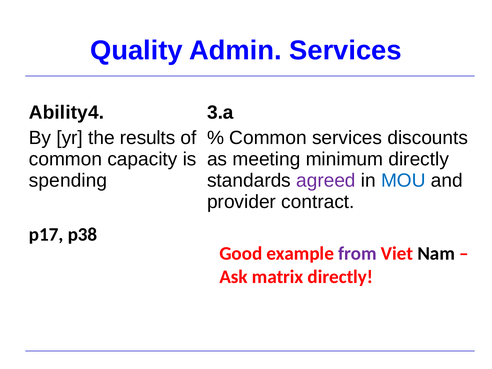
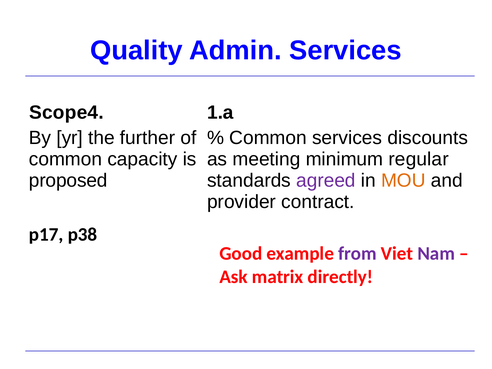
Ability4: Ability4 -> Scope4 (66, 112)
3.a: 3.a -> 1.a (220, 112)
results: results -> further (148, 138)
minimum directly: directly -> regular (419, 159)
spending: spending -> proposed (68, 181)
MOU colour: blue -> orange (403, 181)
Nam colour: black -> purple (436, 254)
